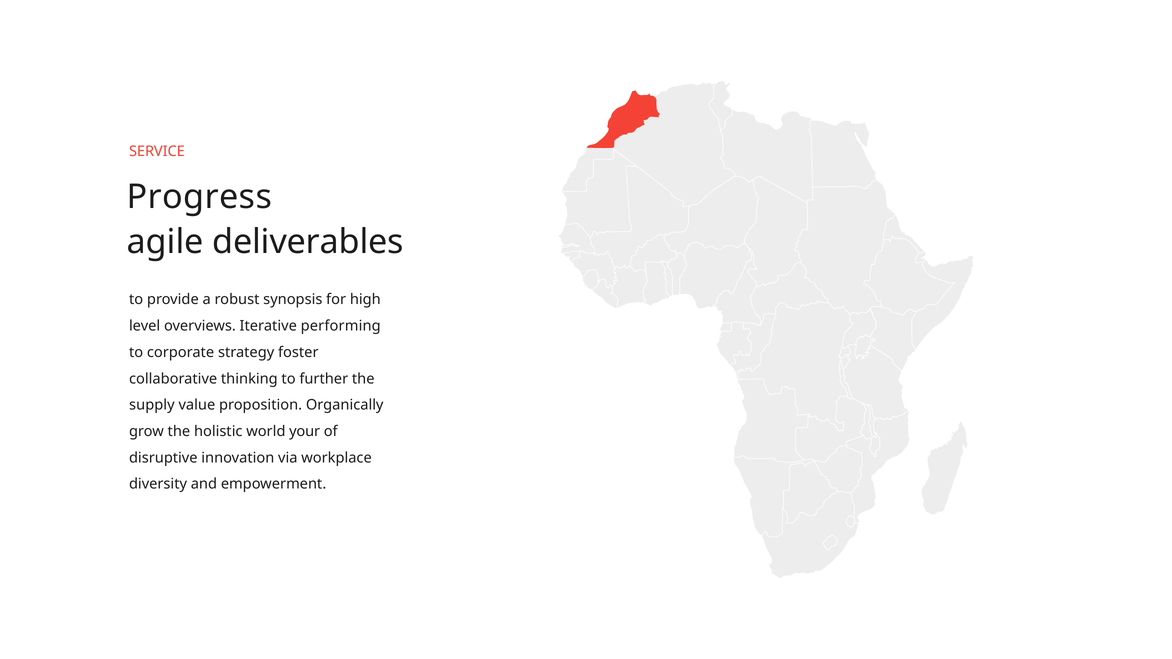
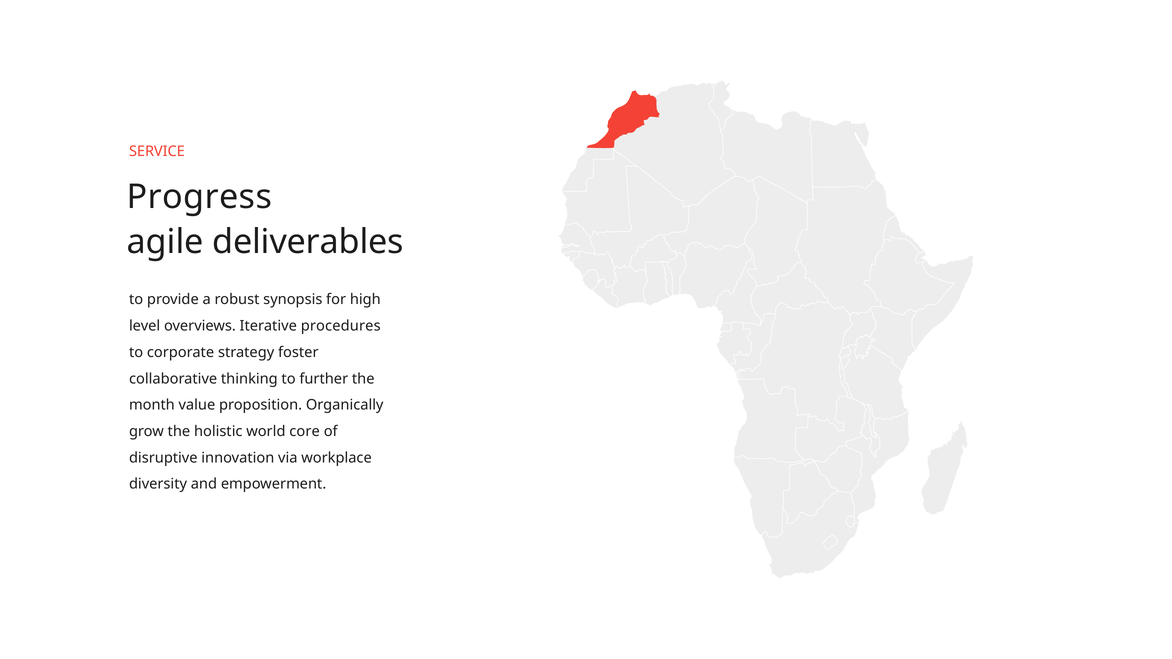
performing: performing -> procedures (341, 326)
supply: supply -> month (152, 405)
your: your -> core (305, 432)
